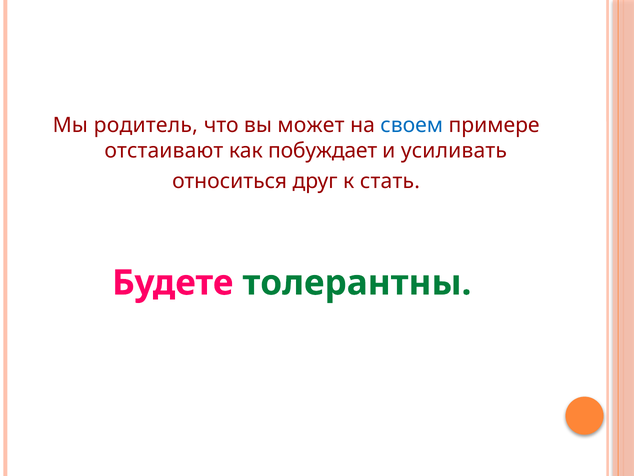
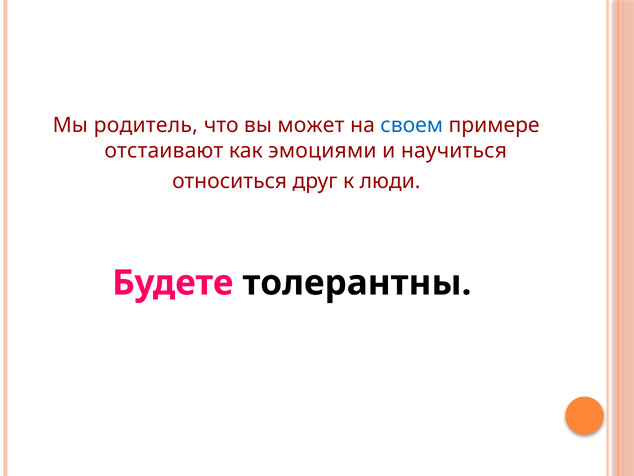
побуждает: побуждает -> эмоциями (322, 151)
усиливать: усиливать -> научиться (454, 151)
стать: стать -> люди (390, 181)
толерантны colour: green -> black (357, 283)
